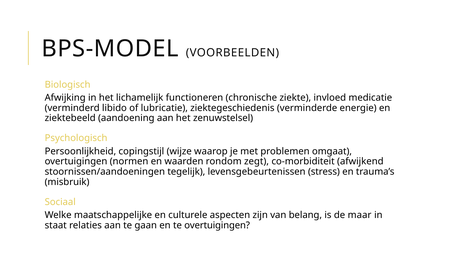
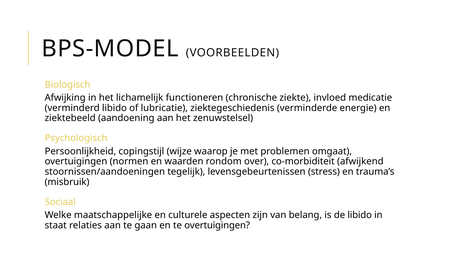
zegt: zegt -> over (257, 161)
de maar: maar -> libido (360, 215)
